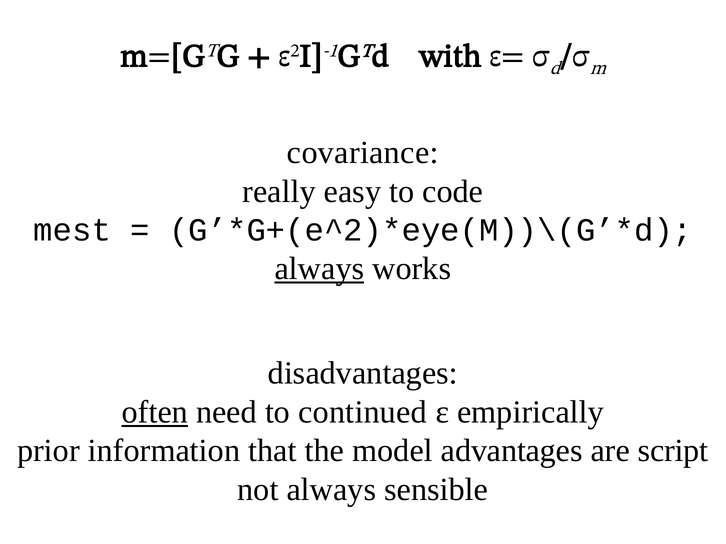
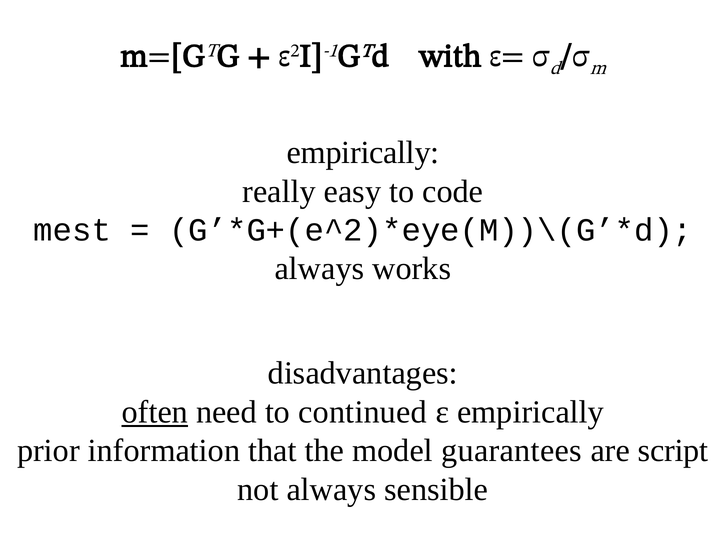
covariance: covariance -> empirically (363, 153)
always underline: present -> none (319, 269)
advantages: advantages -> guarantees (512, 451)
